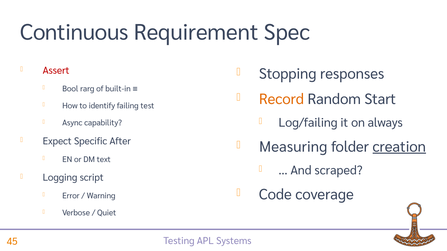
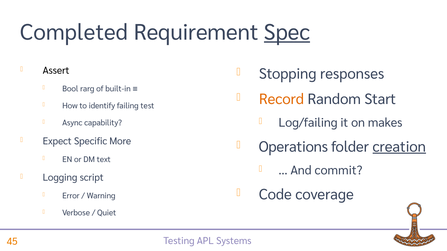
Continuous: Continuous -> Completed (74, 32)
Spec underline: none -> present (287, 32)
Assert colour: red -> black (56, 71)
always: always -> makes (385, 123)
After: After -> More (120, 142)
Measuring: Measuring -> Operations (293, 147)
scraped: scraped -> commit (338, 171)
